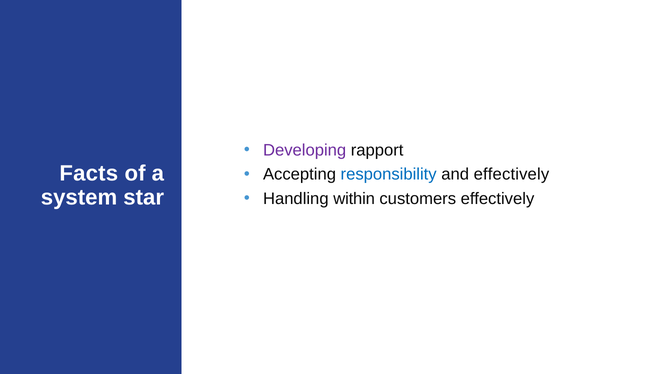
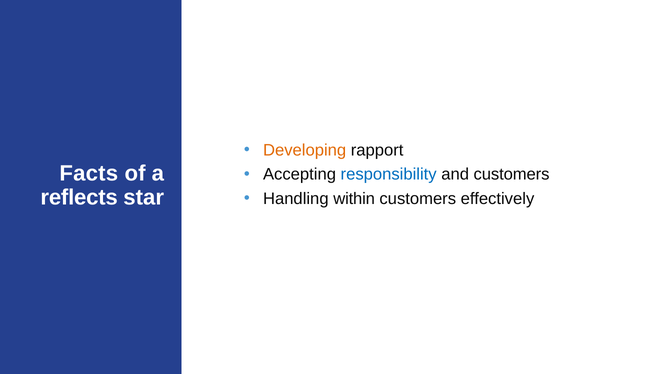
Developing colour: purple -> orange (305, 150)
and effectively: effectively -> customers (512, 175)
system: system -> reflects (79, 197)
